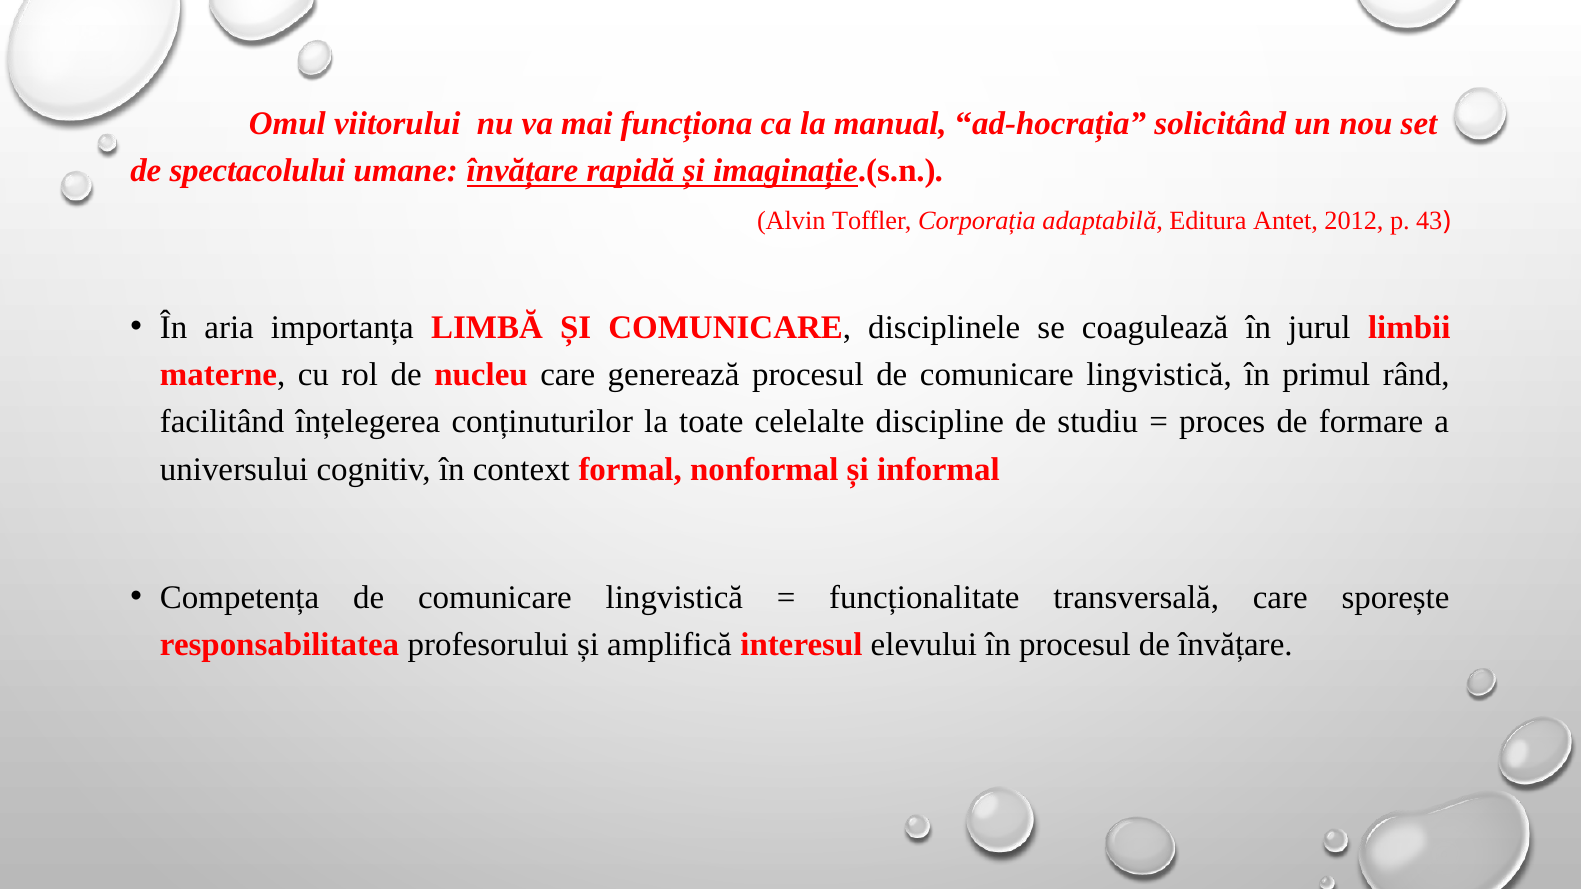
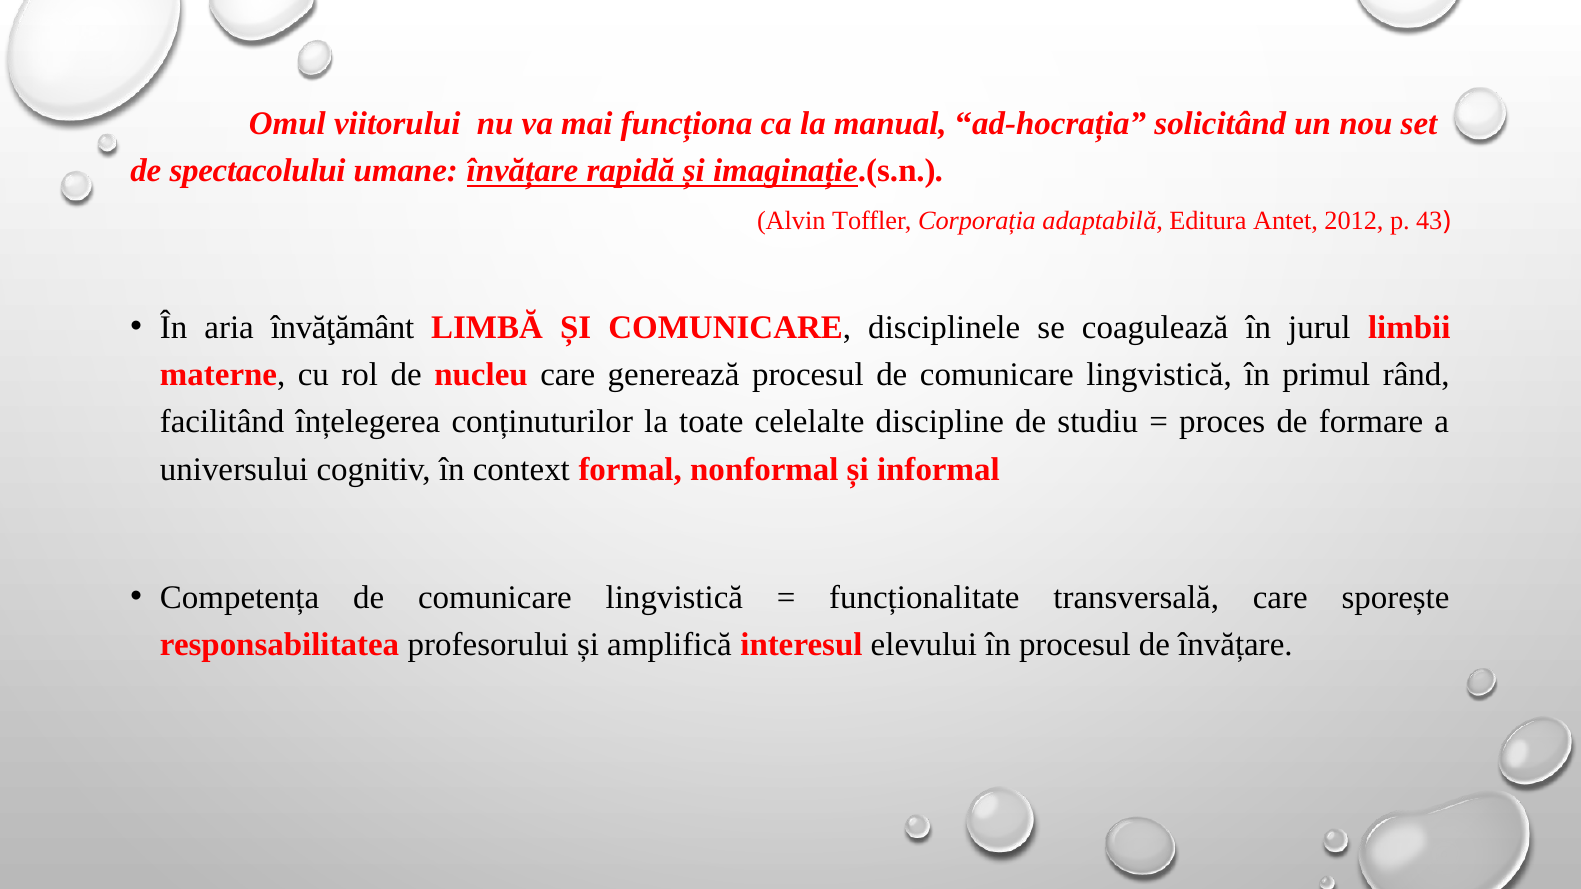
importanța: importanța -> învăţământ (343, 327)
